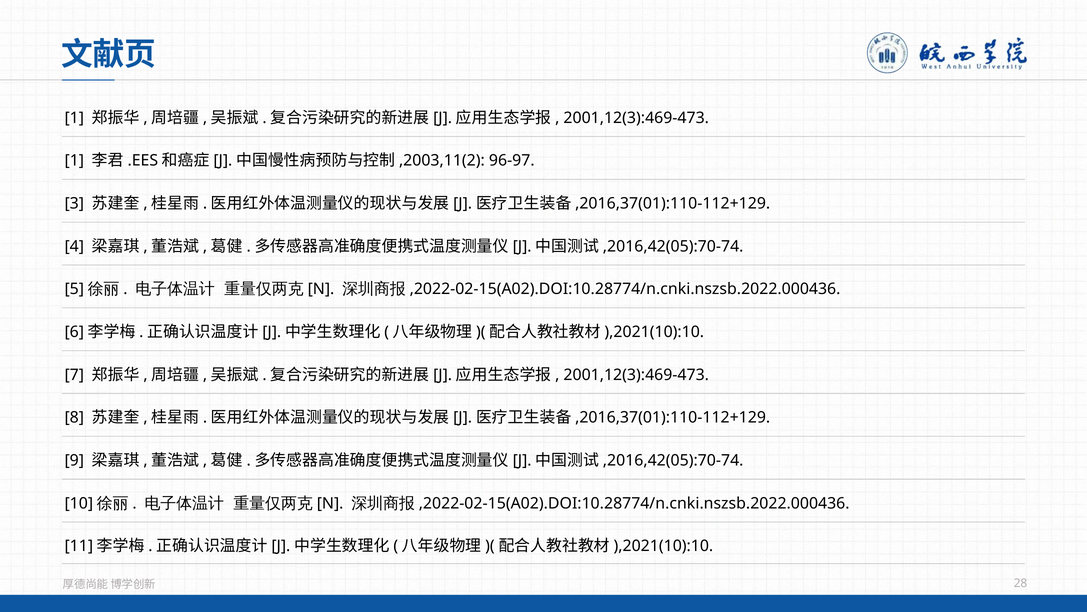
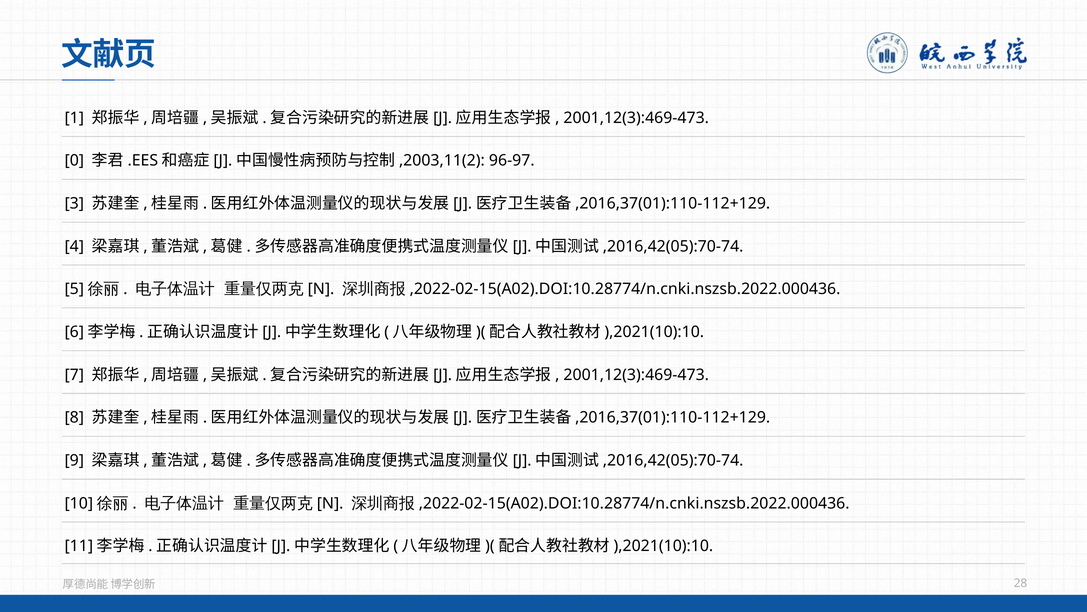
1: 1 -> 0 (74, 161)
